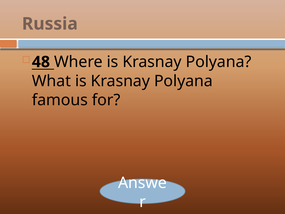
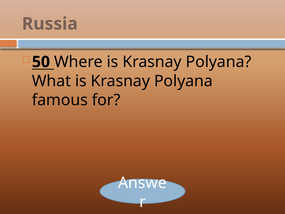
48: 48 -> 50 (41, 62)
